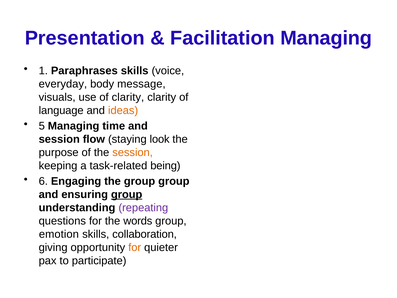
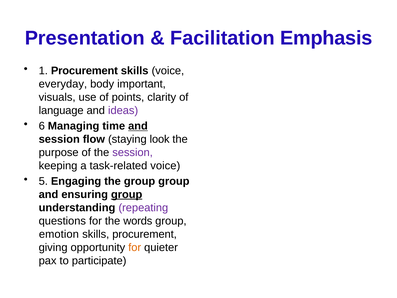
Facilitation Managing: Managing -> Emphasis (326, 38)
1 Paraphrases: Paraphrases -> Procurement (84, 71)
message: message -> important (141, 84)
of clarity: clarity -> points (128, 97)
ideas colour: orange -> purple (123, 110)
5: 5 -> 6 (42, 126)
and underline: none -> present (138, 126)
session colour: orange -> purple (133, 152)
task-related being: being -> voice (165, 166)
6: 6 -> 5 (43, 181)
skills collaboration: collaboration -> procurement (145, 234)
